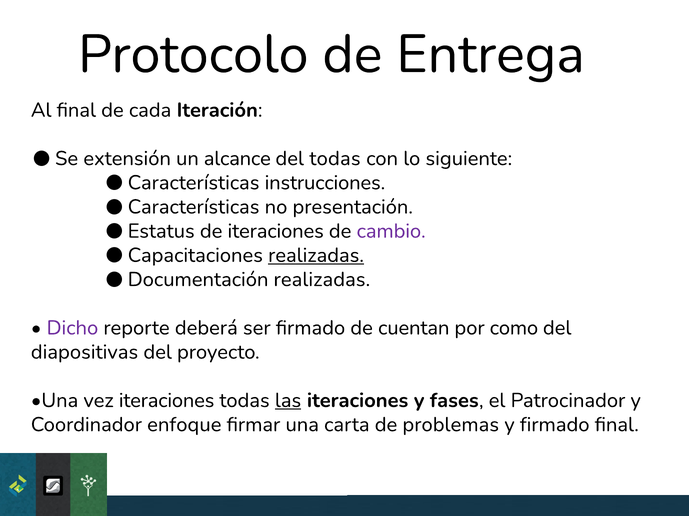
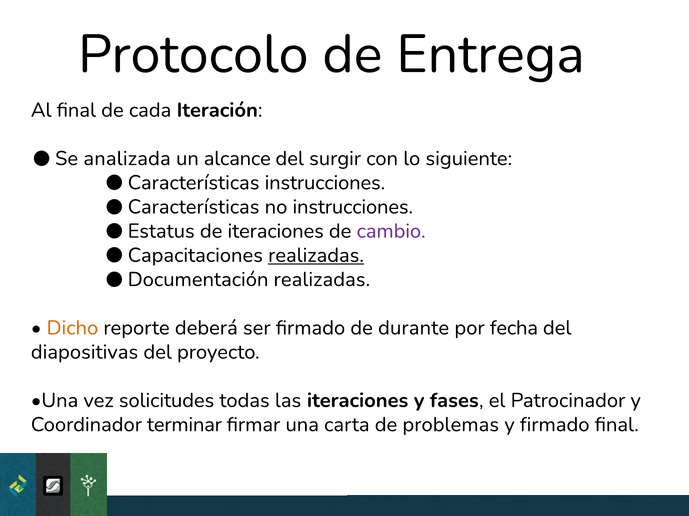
extensión: extensión -> analizada (127, 159)
del todas: todas -> surgir (335, 159)
no presentación: presentación -> instrucciones (353, 207)
Dicho colour: purple -> orange (72, 328)
cuentan: cuentan -> durante (414, 328)
como: como -> fecha (514, 328)
vez iteraciones: iteraciones -> solicitudes (167, 401)
las underline: present -> none (288, 401)
enfoque: enfoque -> terminar (184, 425)
